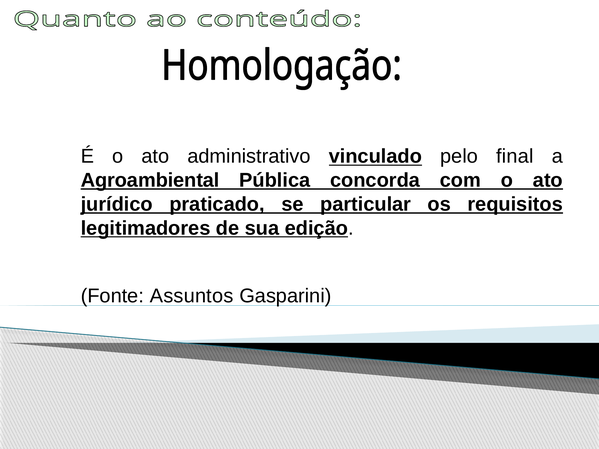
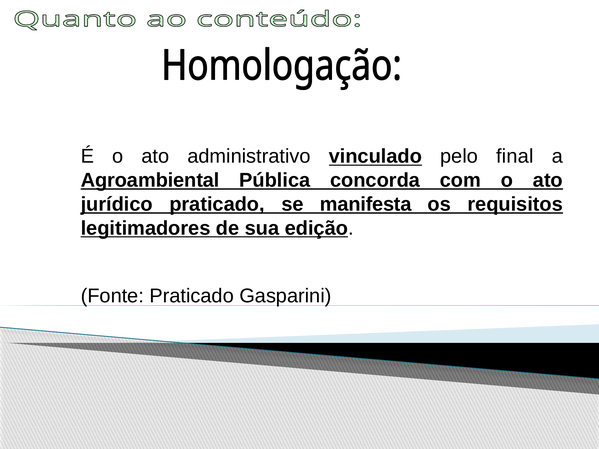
particular: particular -> manifesta (366, 204)
Fonte Assuntos: Assuntos -> Praticado (192, 296)
